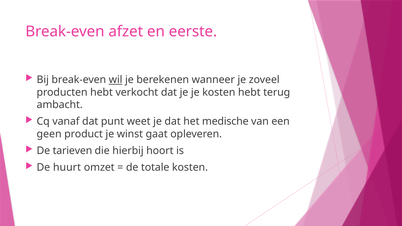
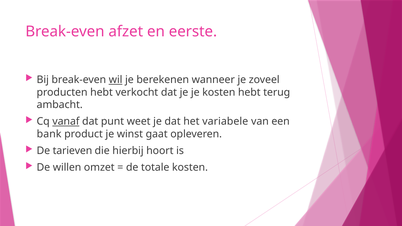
vanaf underline: none -> present (66, 122)
medische: medische -> variabele (225, 122)
geen: geen -> bank (49, 134)
huurt: huurt -> willen (67, 168)
